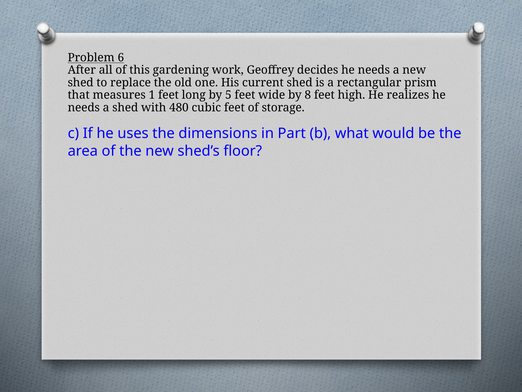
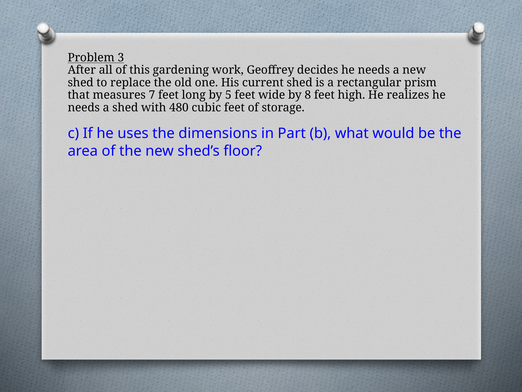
6: 6 -> 3 (121, 57)
1: 1 -> 7 (152, 95)
